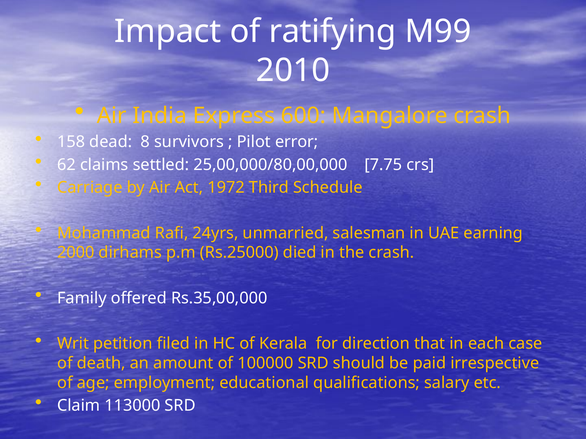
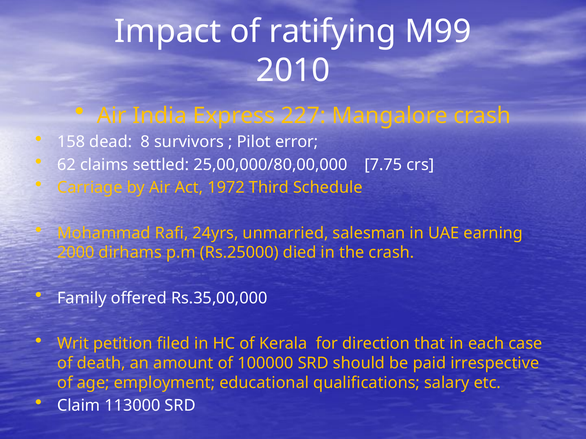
600: 600 -> 227 (303, 116)
